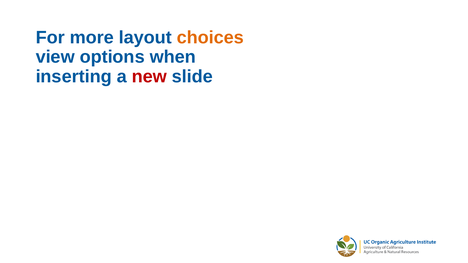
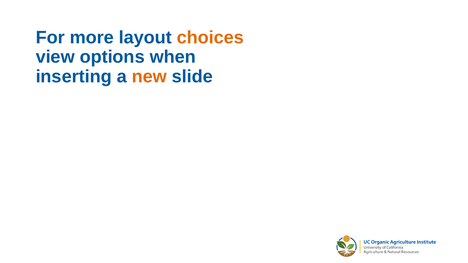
new colour: red -> orange (149, 76)
